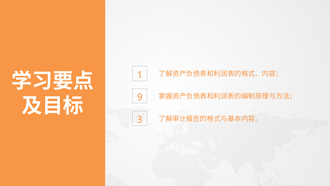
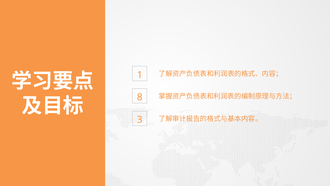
9: 9 -> 8 (140, 97)
